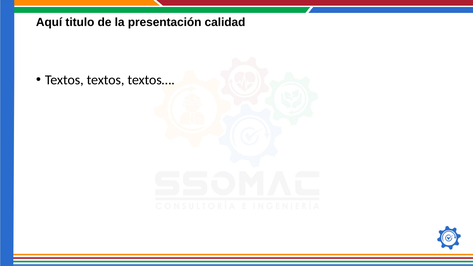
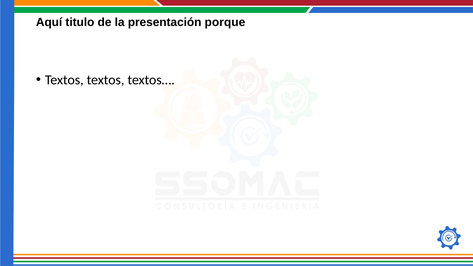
calidad: calidad -> porque (225, 22)
